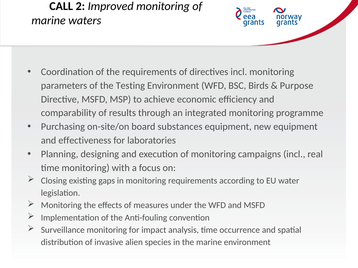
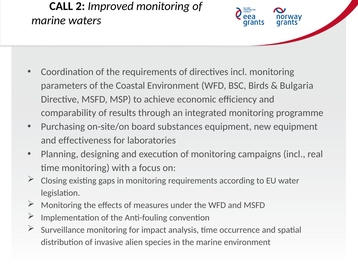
Testing: Testing -> Coastal (130, 86)
Purpose: Purpose -> Bulgaria (297, 86)
